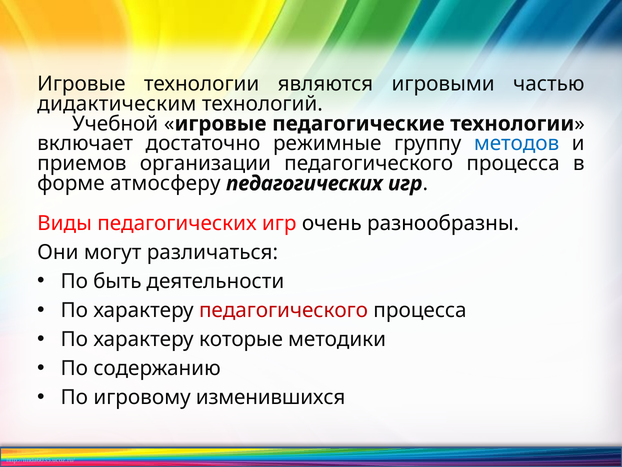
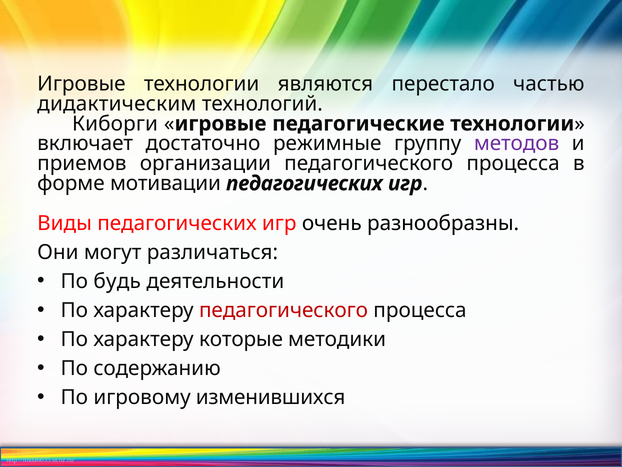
игровыми: игровыми -> перестало (443, 84)
Учебной: Учебной -> Киборги (115, 124)
методов colour: blue -> purple (517, 143)
атмосферу: атмосферу -> мотивации (165, 183)
быть: быть -> будь (117, 281)
